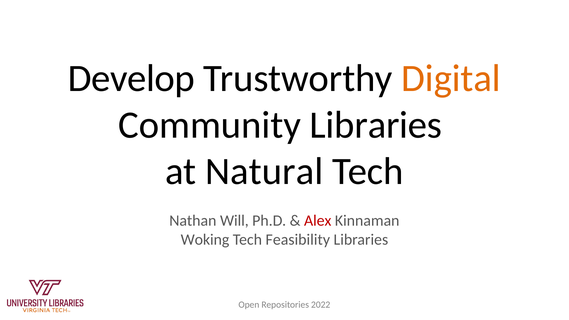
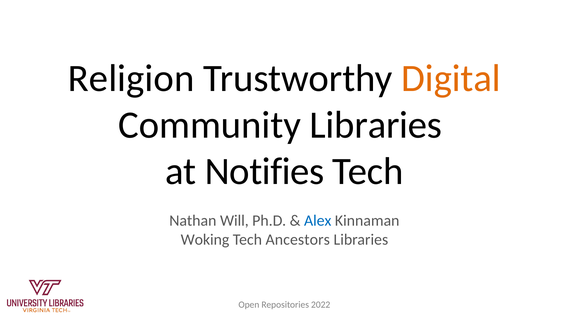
Develop: Develop -> Religion (131, 78)
Natural: Natural -> Notifies (264, 171)
Alex colour: red -> blue (318, 221)
Feasibility: Feasibility -> Ancestors (298, 240)
